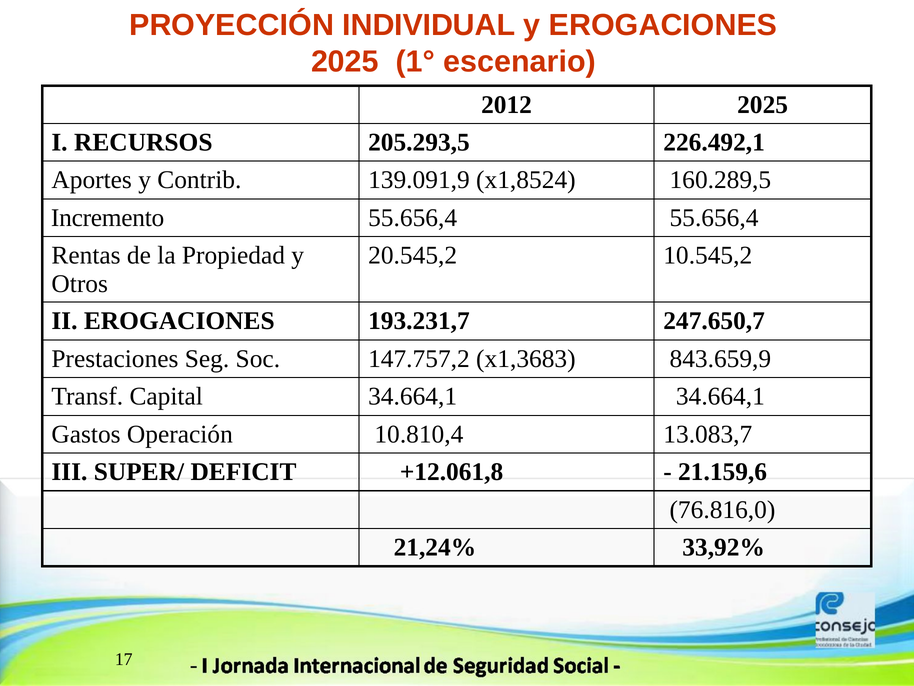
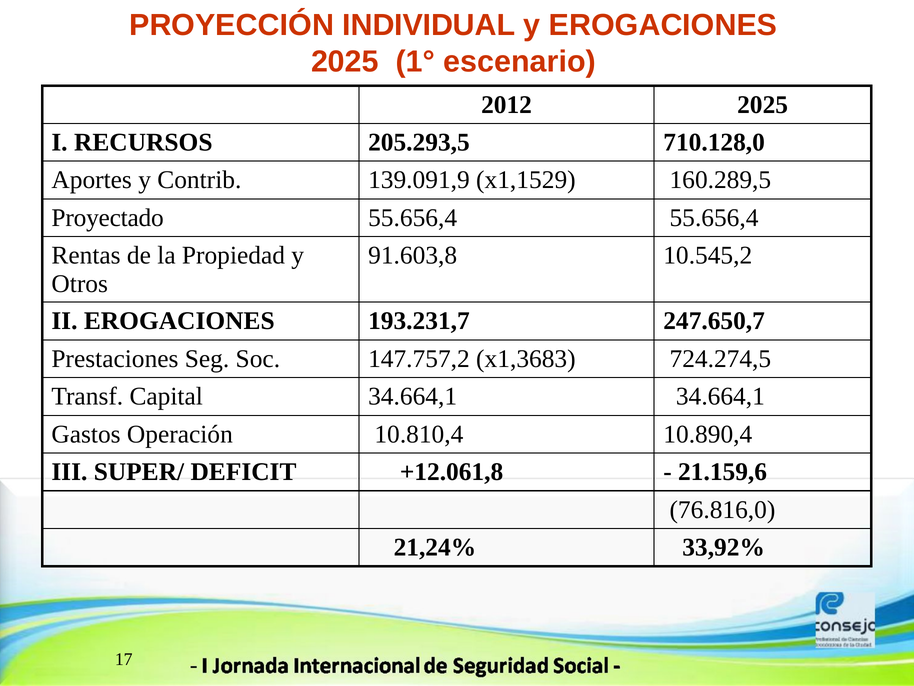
226.492,1: 226.492,1 -> 710.128,0 (714, 142)
x1,8524: x1,8524 -> x1,1529 (526, 180)
Incremento: Incremento -> Proyectado (108, 218)
20.545,2: 20.545,2 -> 91.603,8 (413, 255)
843.659,9: 843.659,9 -> 724.274,5 (720, 359)
13.083,7: 13.083,7 -> 10.890,4 (708, 434)
